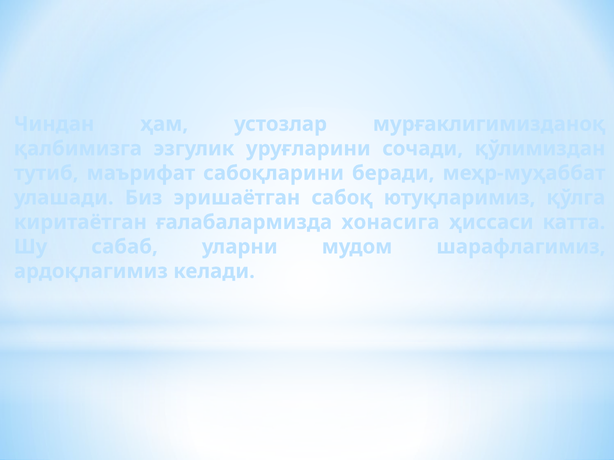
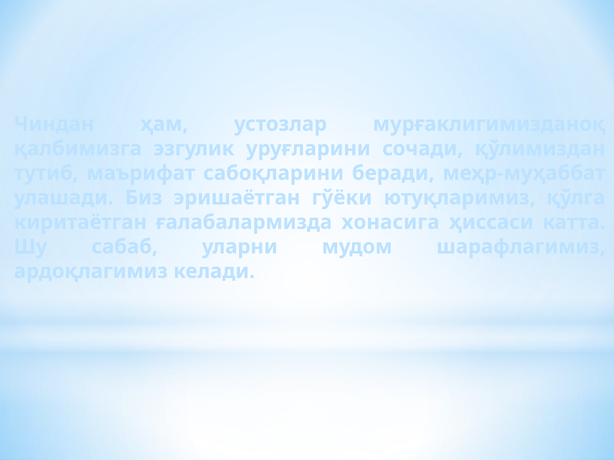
сабоқ: сабоқ -> гўёки (342, 198)
